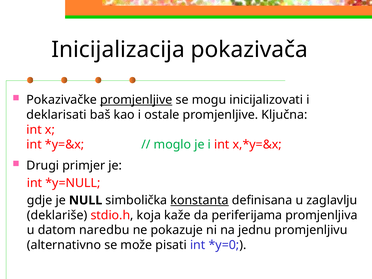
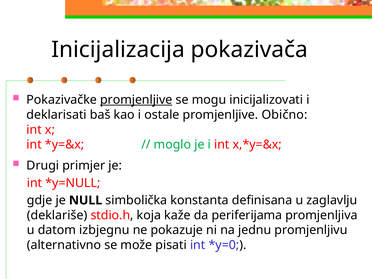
Ključna: Ključna -> Obično (284, 115)
konstanta underline: present -> none (200, 200)
naredbu: naredbu -> izbjegnu (104, 230)
